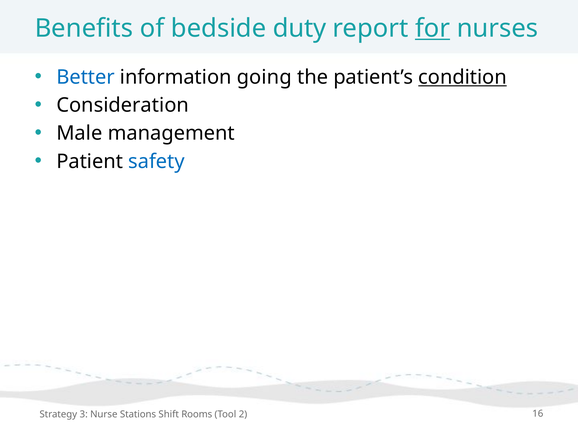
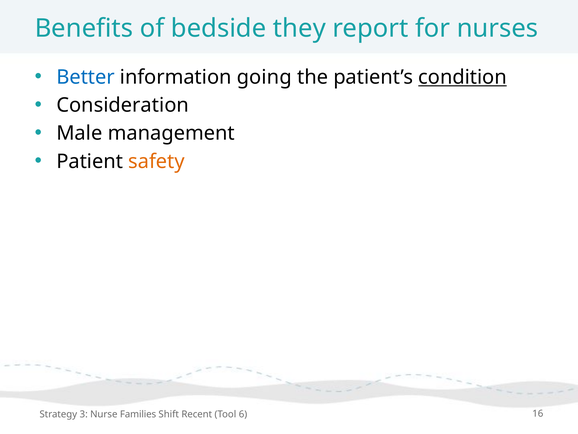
duty: duty -> they (299, 28)
for underline: present -> none (433, 28)
safety colour: blue -> orange (156, 161)
Stations: Stations -> Families (138, 414)
Rooms: Rooms -> Recent (197, 414)
2: 2 -> 6 (243, 414)
